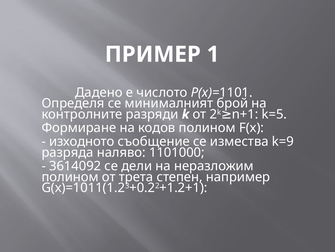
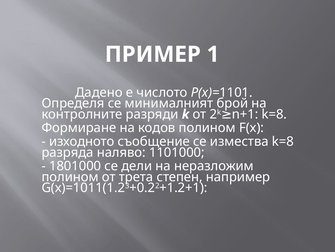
k=5: k=5 -> k=8 (274, 114)
измества k=9: k=9 -> k=8 (283, 141)
3614092: 3614092 -> 1801000 (75, 166)
